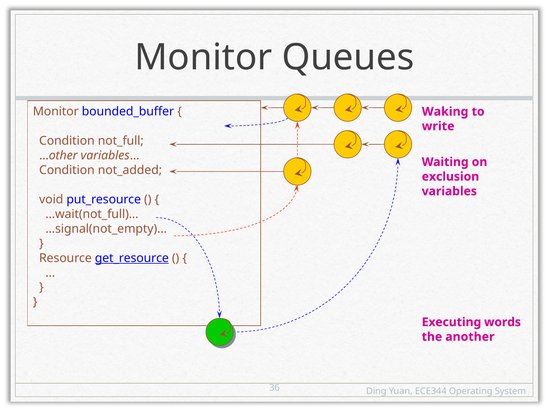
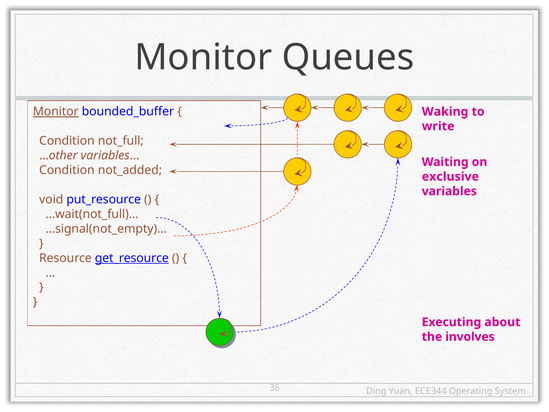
Monitor underline: none -> present (56, 112)
exclusion: exclusion -> exclusive (450, 176)
words: words -> about (502, 322)
another: another -> involves (470, 337)
